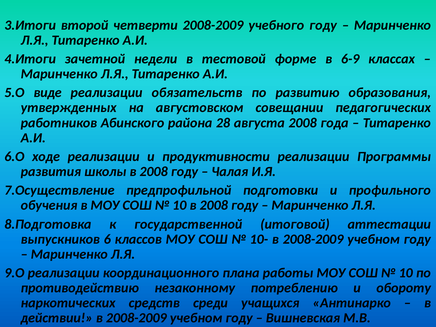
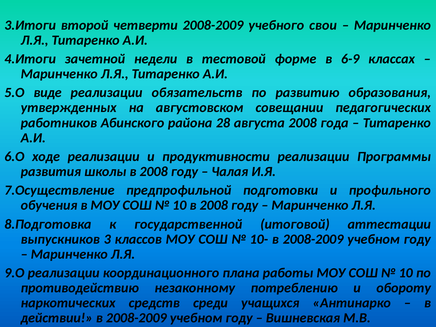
учебного году: году -> свои (323, 25)
6: 6 -> 3 (107, 239)
